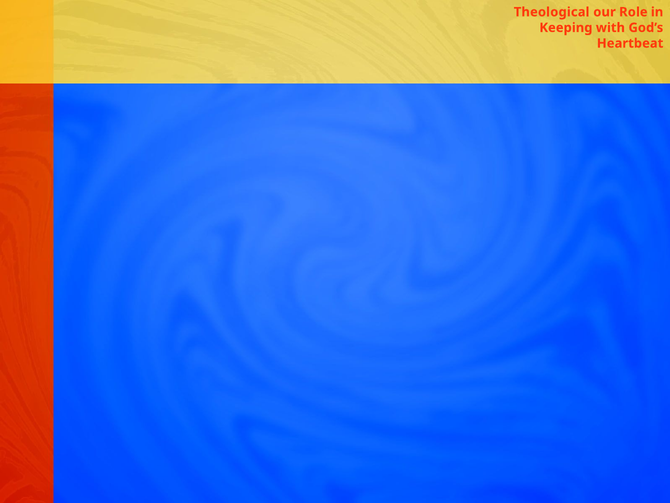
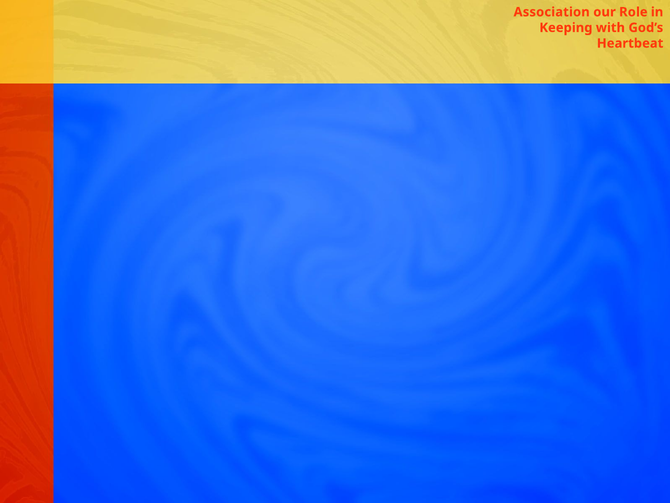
Theological: Theological -> Association (552, 12)
